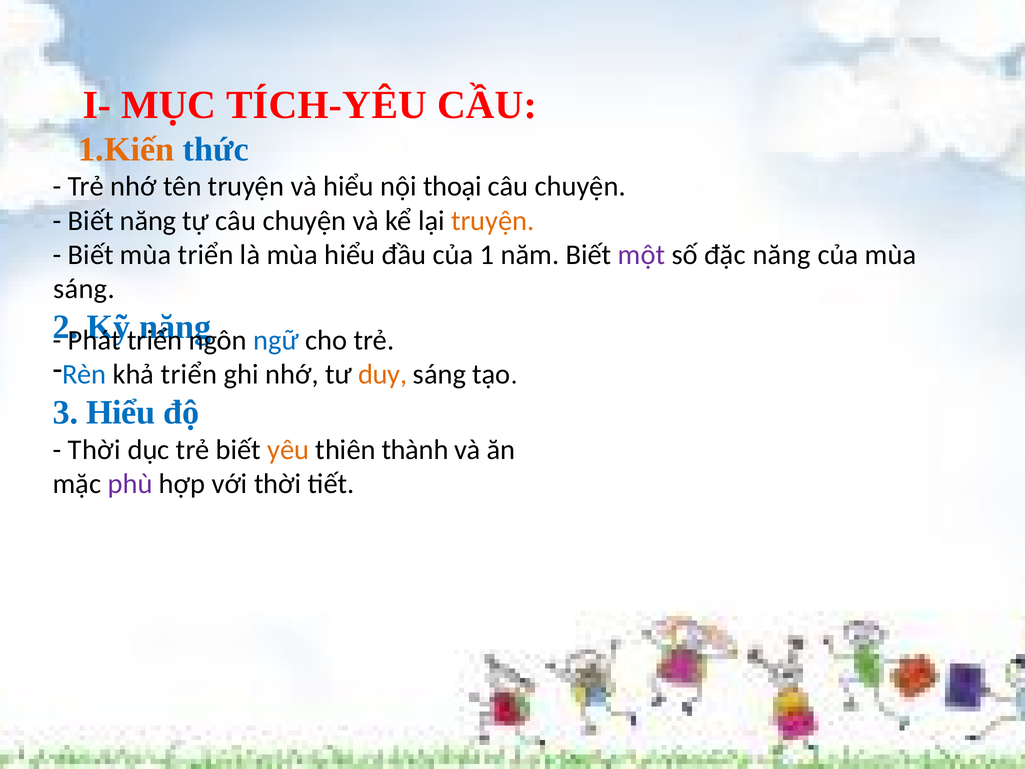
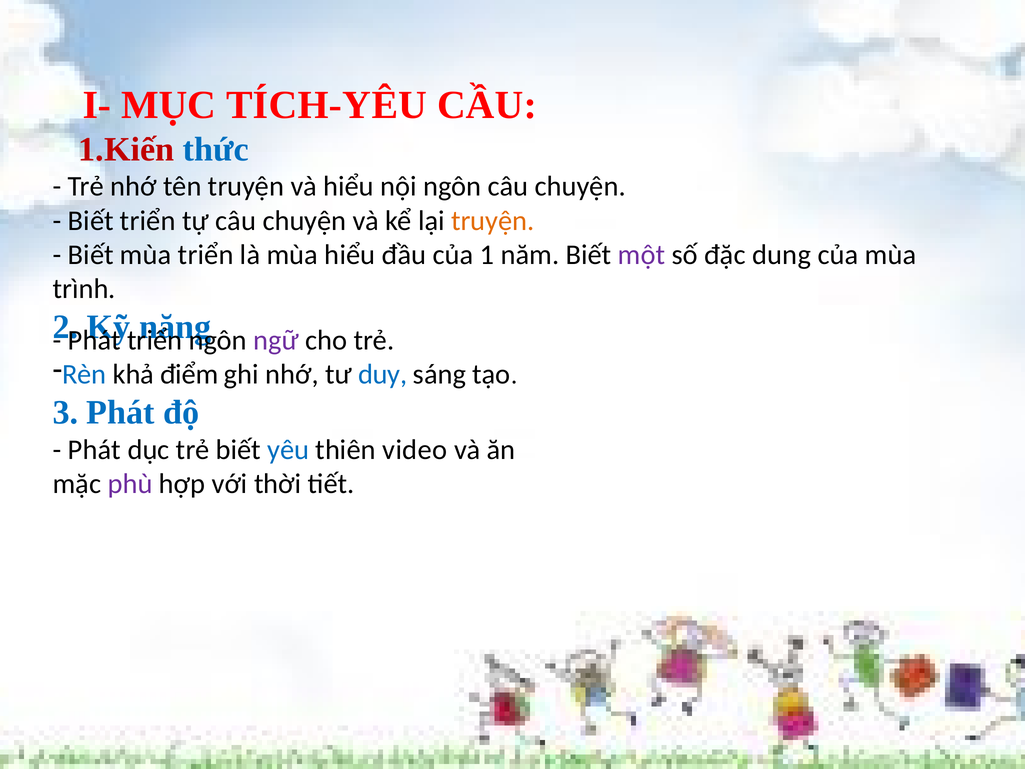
1.Kiến colour: orange -> red (126, 149)
nội thoại: thoại -> ngôn (452, 186)
Biết năng: năng -> triển (148, 221)
đặc năng: năng -> dung (782, 255)
sáng: sáng -> trình (84, 289)
ngữ colour: blue -> purple (276, 340)
khả triển: triển -> điểm (189, 374)
duy colour: orange -> blue (383, 374)
3 Hiểu: Hiểu -> Phát (120, 412)
Thời: Thời -> Phát (94, 450)
yêu colour: orange -> blue (288, 450)
thành: thành -> video (415, 450)
